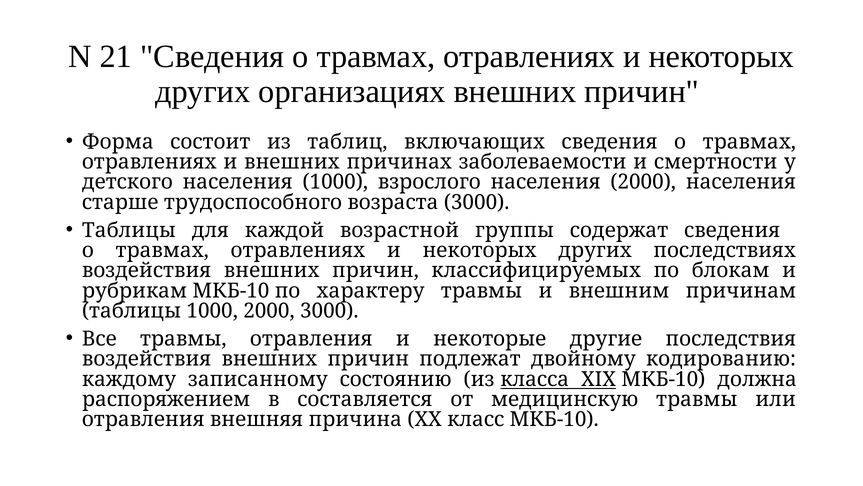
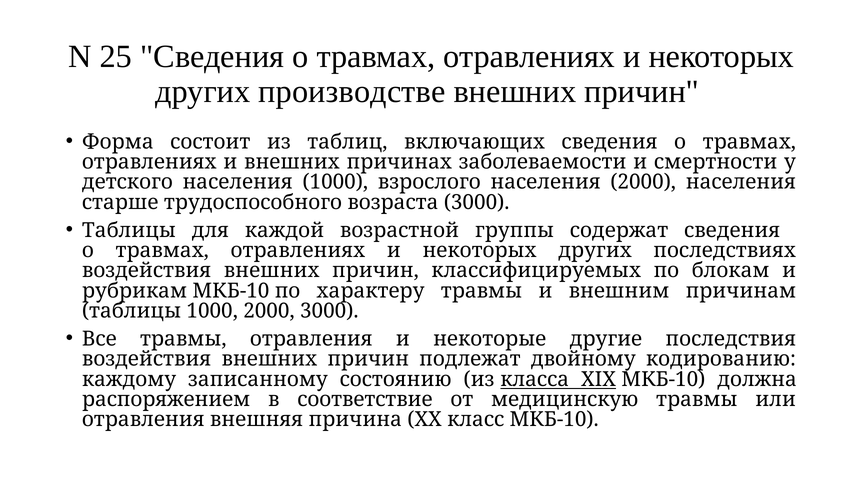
21: 21 -> 25 (116, 56)
организациях: организациях -> производстве (352, 91)
составляется: составляется -> соответствие (365, 399)
